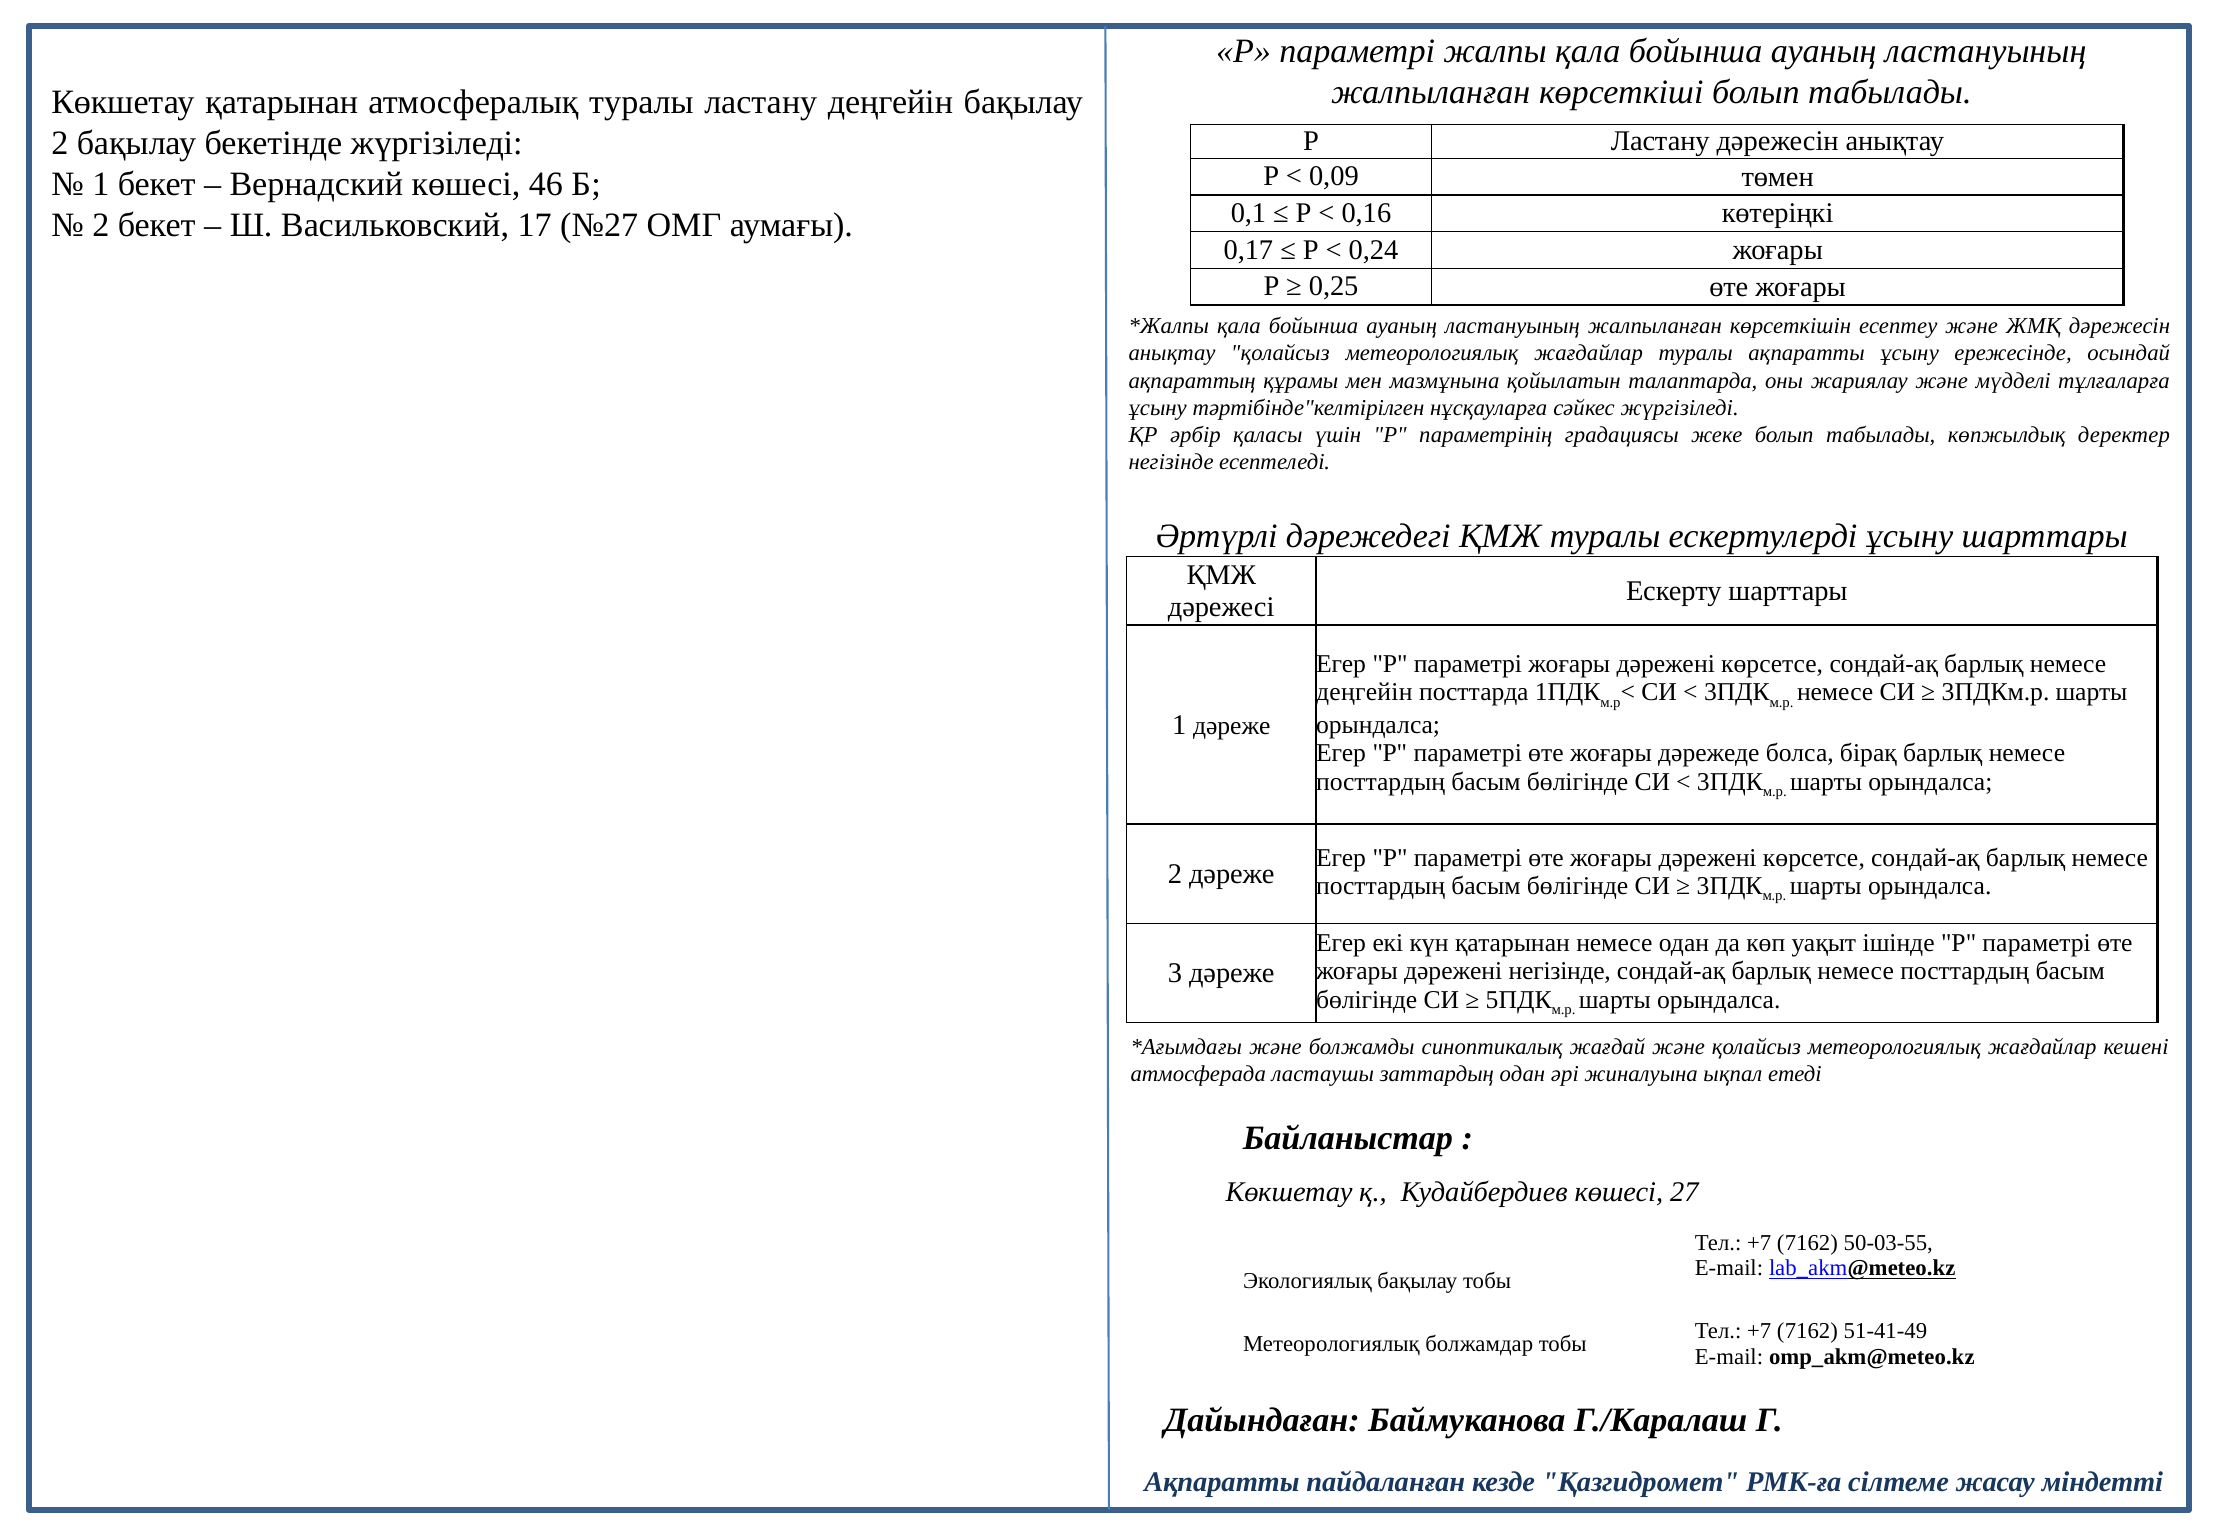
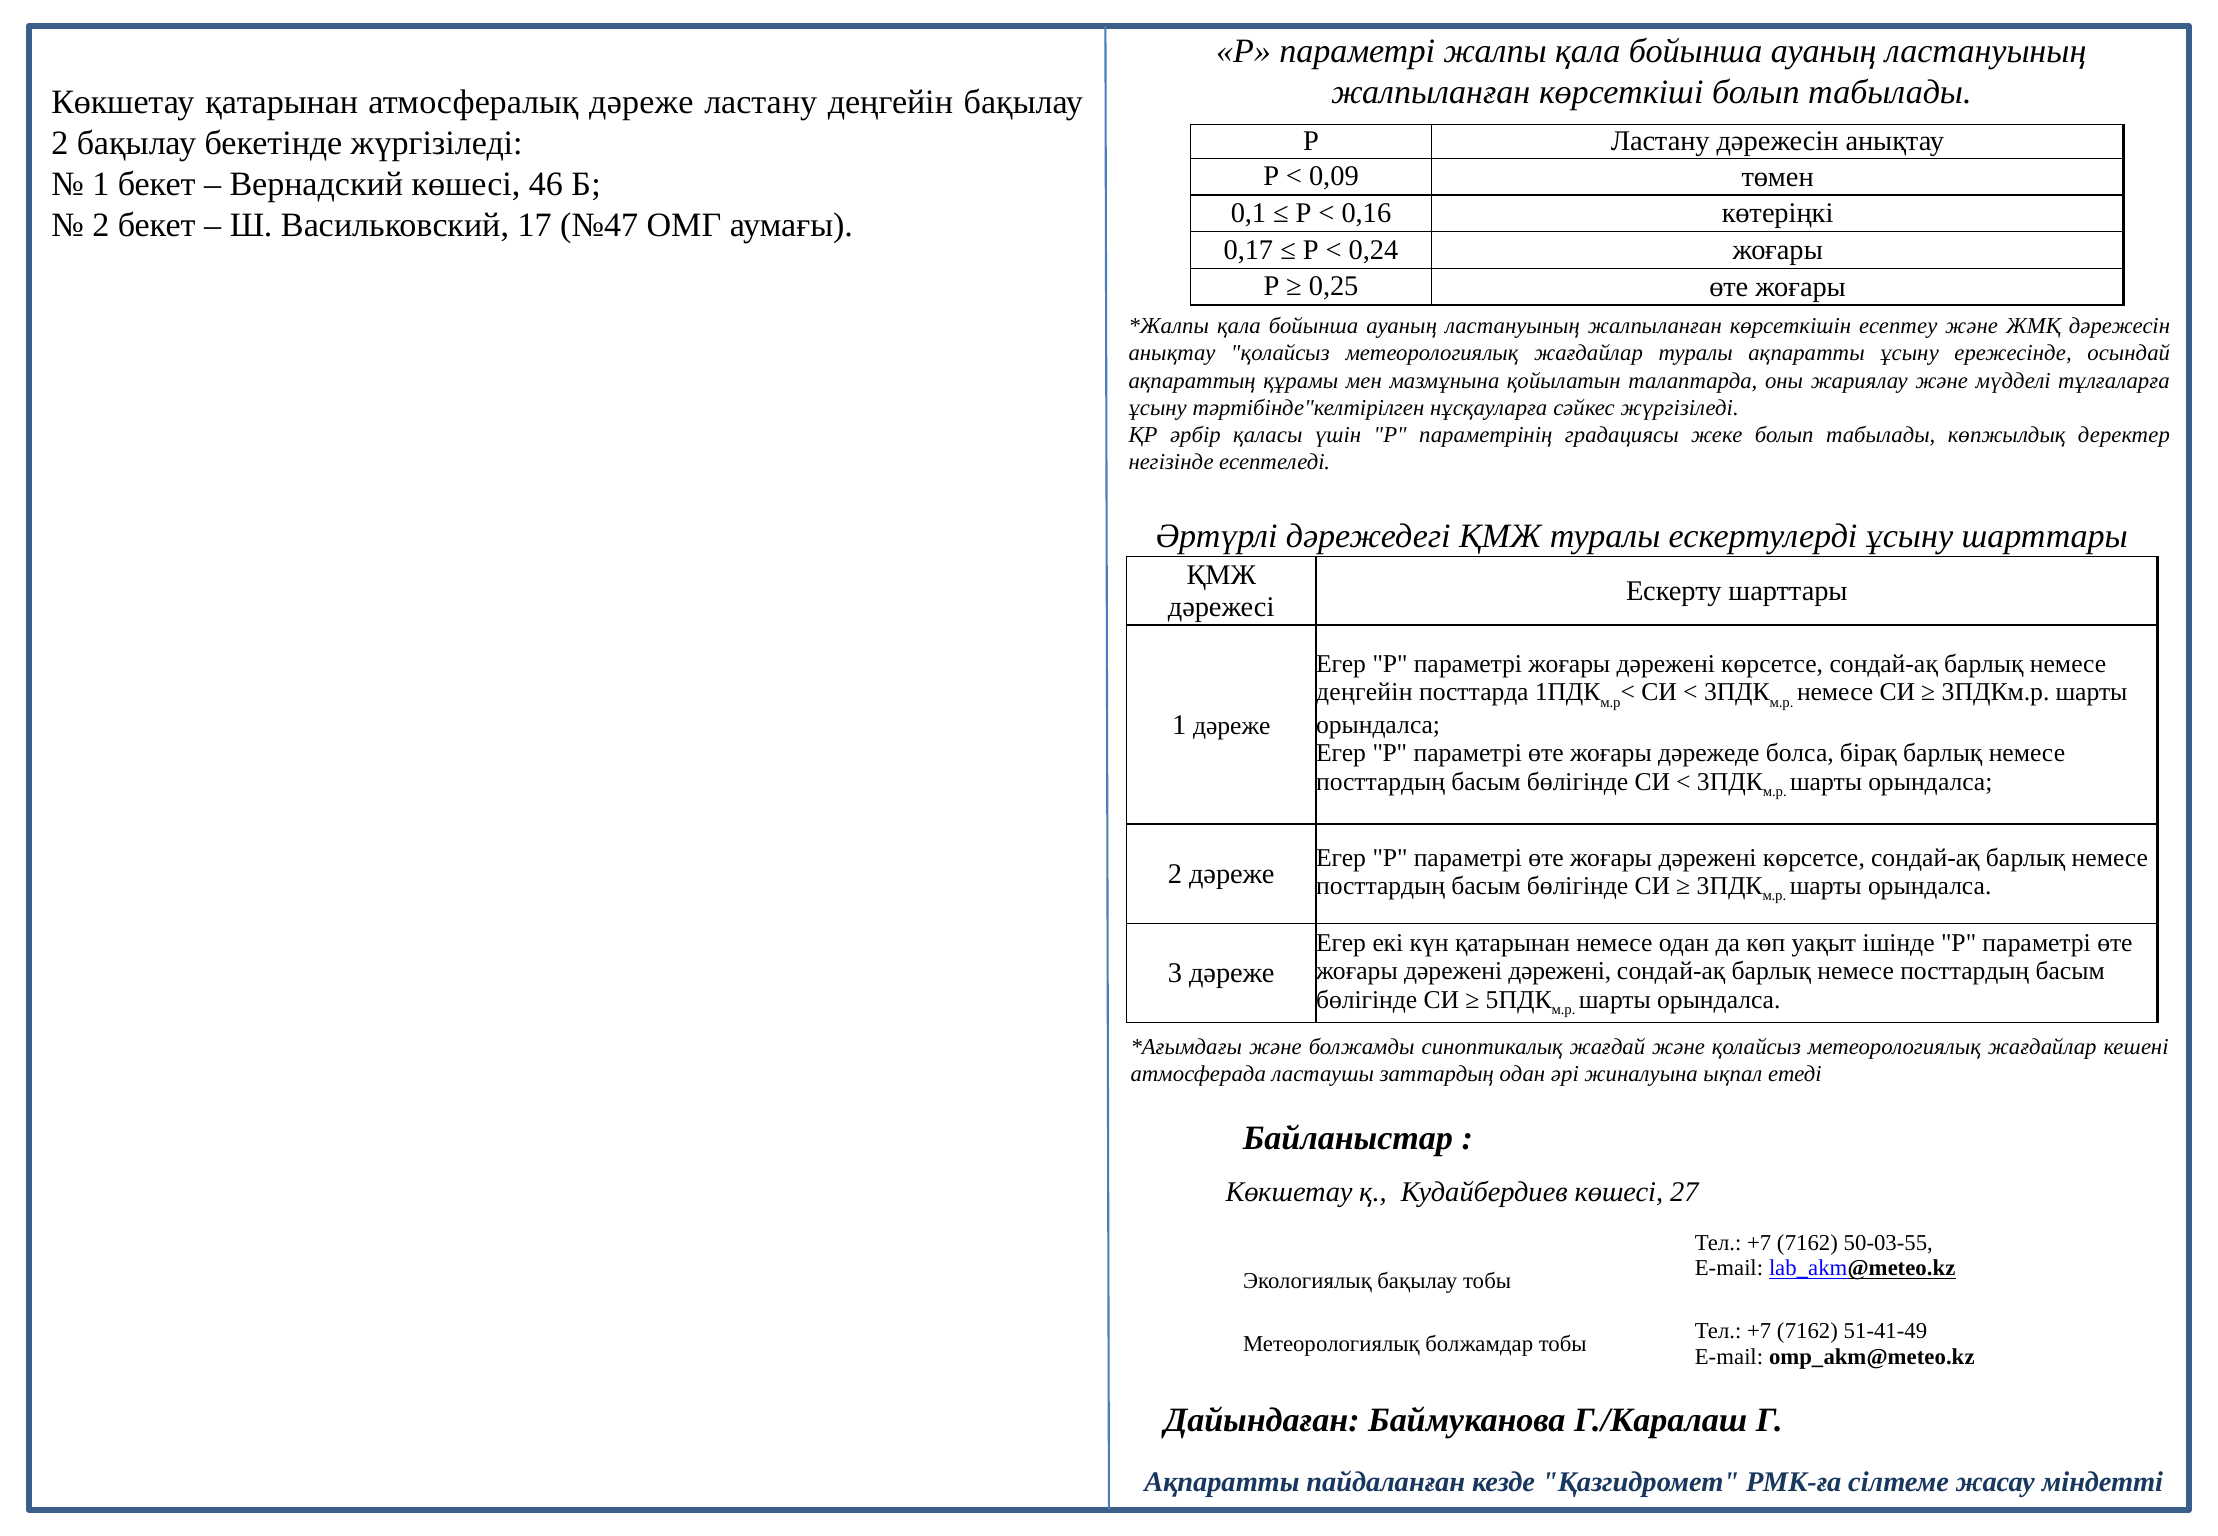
атмосфералық туралы: туралы -> дәреже (641, 103)
№27: №27 -> №47 (599, 225)
дәрежені негізінде: негізінде -> дәрежені (1560, 971)
